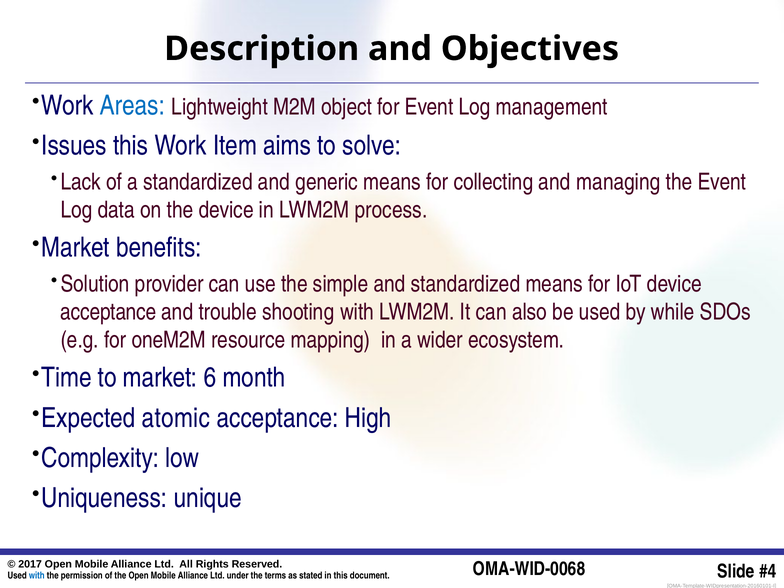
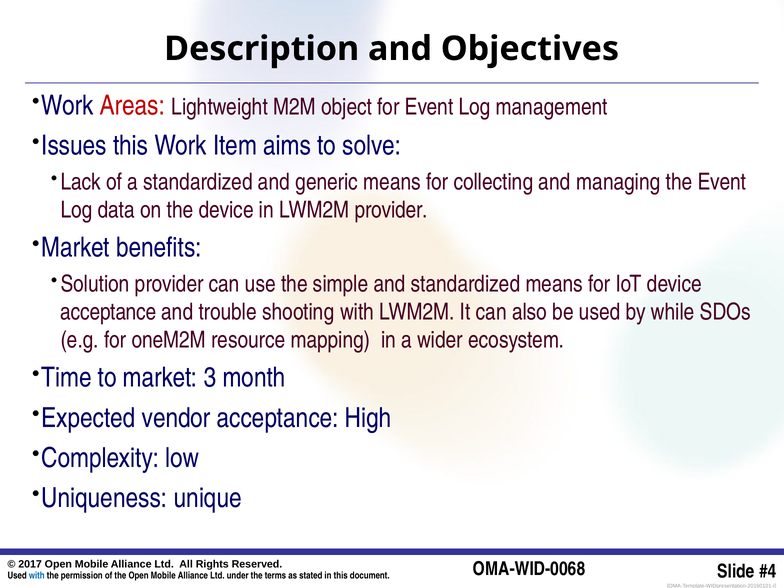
Areas colour: blue -> red (132, 106)
LWM2M process: process -> provider (391, 210)
6: 6 -> 3 (210, 378)
atomic: atomic -> vendor (176, 418)
